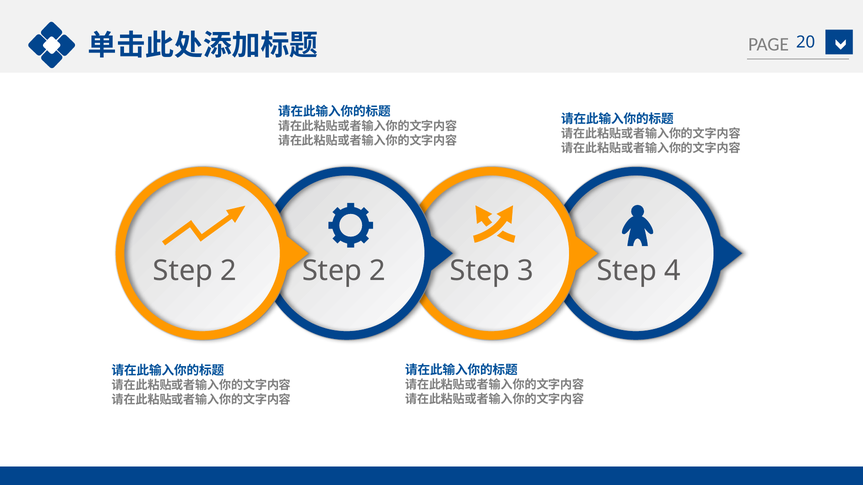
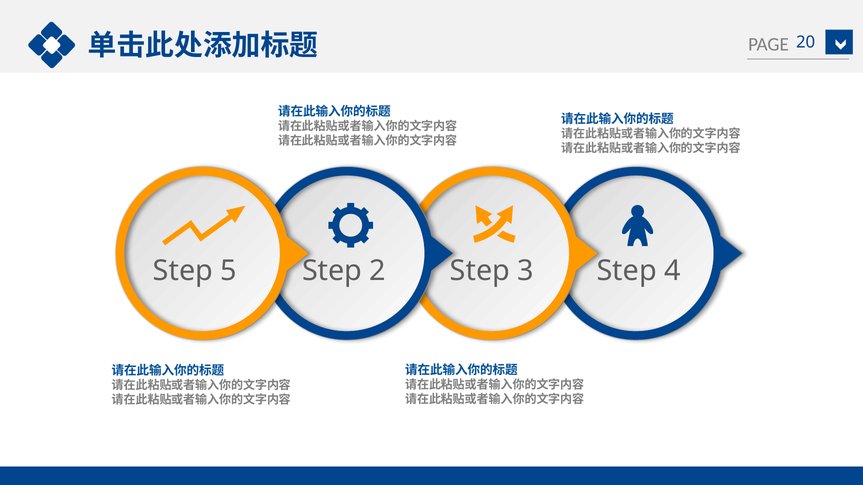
2: 2 -> 5 (229, 271)
